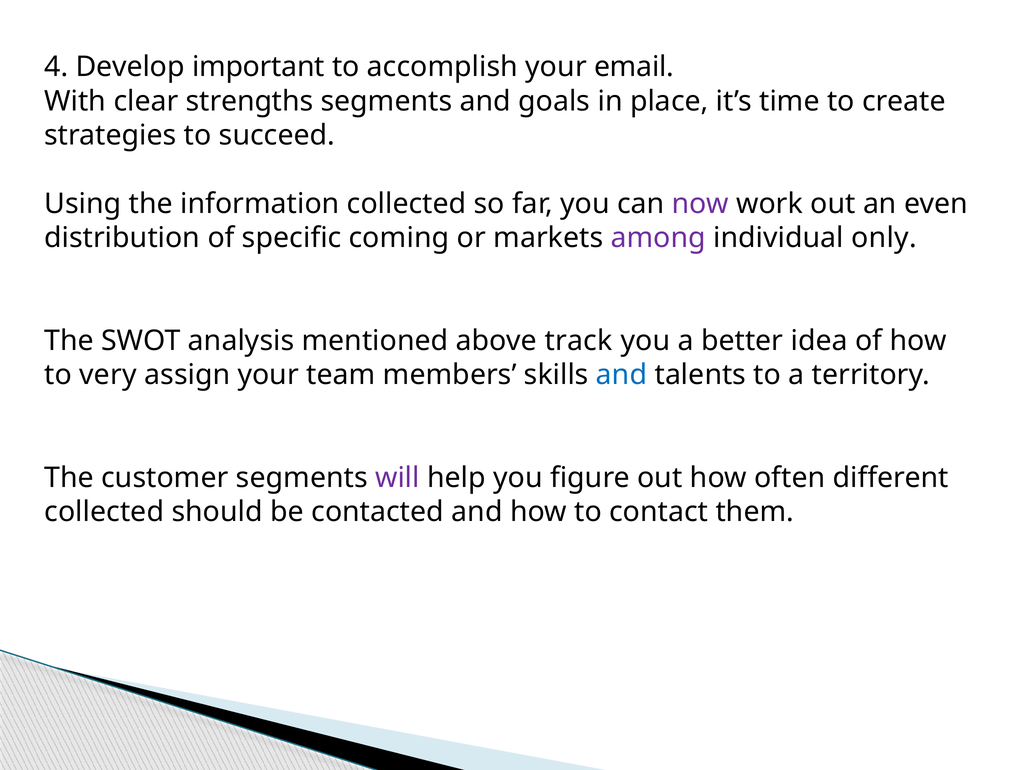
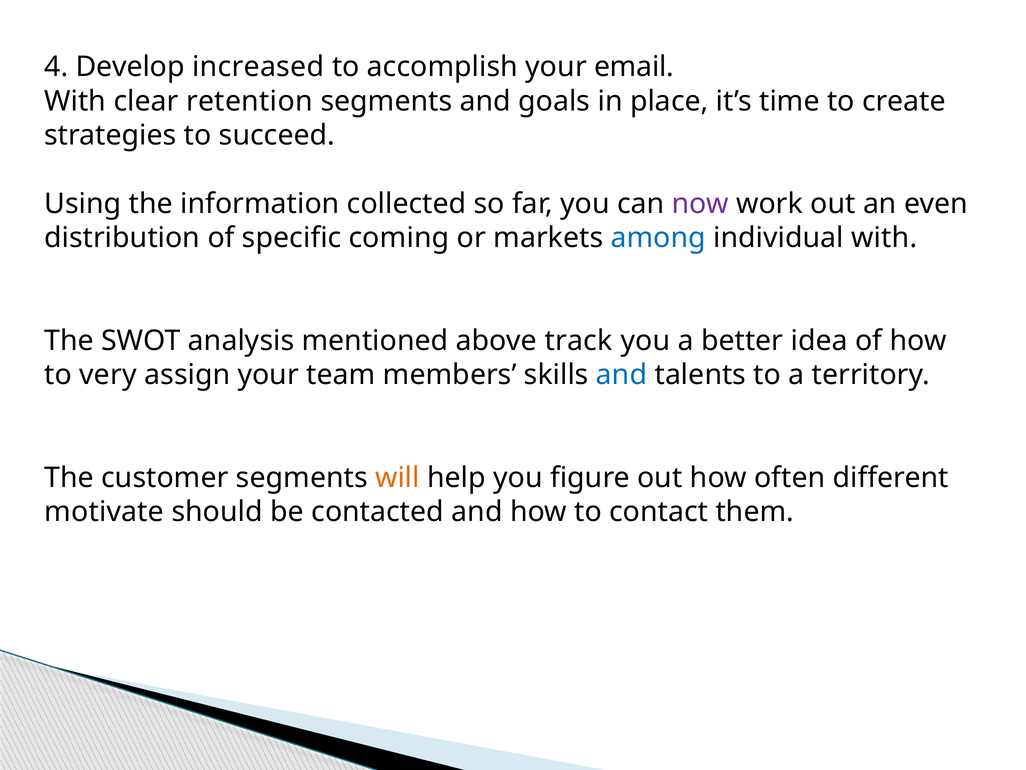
important: important -> increased (258, 67)
strengths: strengths -> retention (249, 101)
among colour: purple -> blue (658, 238)
individual only: only -> with (884, 238)
will colour: purple -> orange (397, 477)
collected: collected -> motivate (104, 512)
